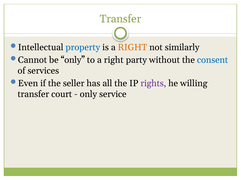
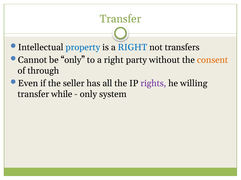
RIGHT colour: orange -> blue (132, 47)
similarly: similarly -> transfers (182, 47)
consent colour: blue -> orange (213, 60)
services: services -> through (43, 71)
court: court -> while (62, 95)
service: service -> system (113, 95)
